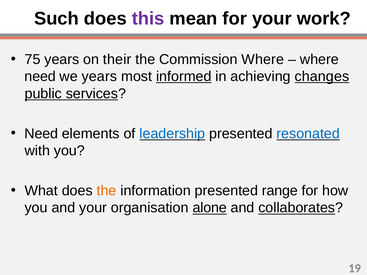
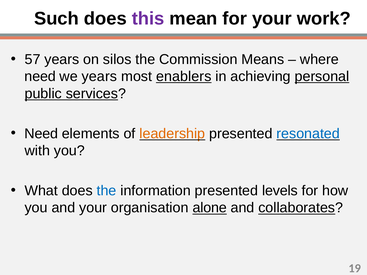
75: 75 -> 57 (33, 59)
their: their -> silos (117, 59)
Commission Where: Where -> Means (263, 59)
informed: informed -> enablers (184, 77)
changes: changes -> personal (322, 77)
leadership colour: blue -> orange (172, 134)
the colour: orange -> blue (107, 191)
range: range -> levels (280, 191)
